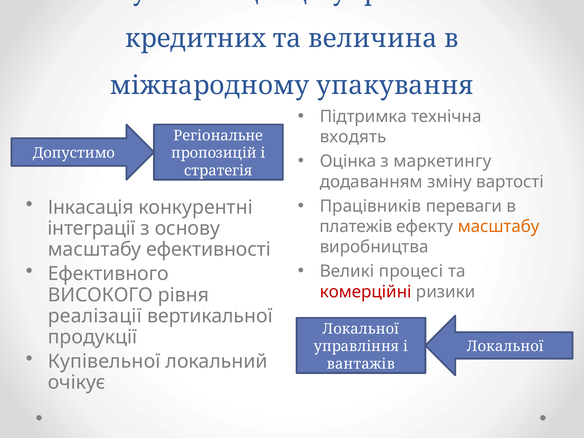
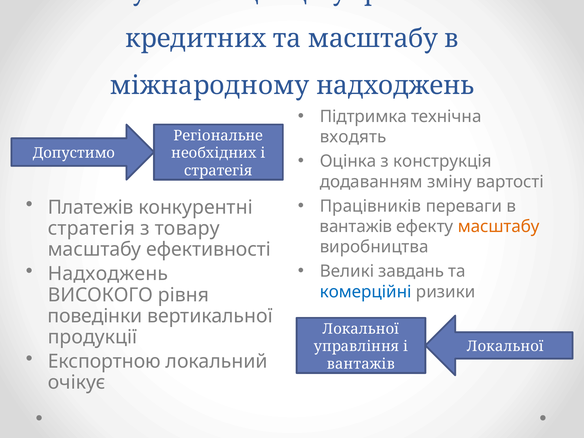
та величина: величина -> масштабу (373, 38)
міжнародному упакування: упакування -> надходжень (395, 85)
пропозицій: пропозицій -> необхідних (214, 153)
маркетингу: маркетингу -> конструкція (443, 161)
Інкасація: Інкасація -> Платежів (91, 207)
платежів: платежів -> вантажів (356, 227)
інтеграції: інтеграції -> стратегія (91, 228)
основу: основу -> товару (187, 228)
Ефективного: Ефективного -> Надходжень (108, 274)
процесі: процесі -> завдань (411, 271)
комерційні colour: red -> blue (366, 292)
реалізації: реалізації -> поведінки (95, 316)
Купівельної: Купівельної -> Експортною (104, 361)
